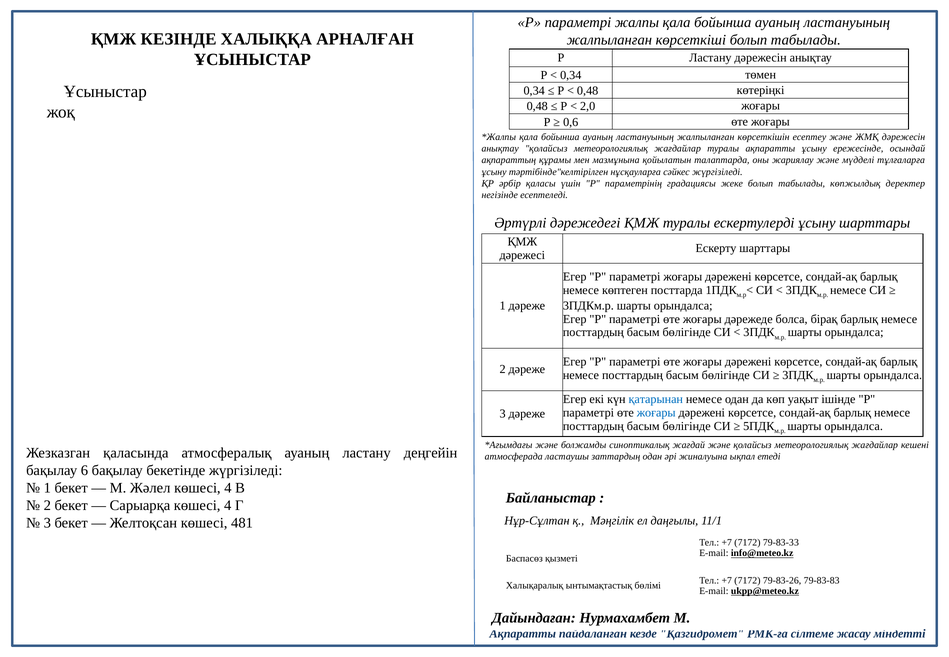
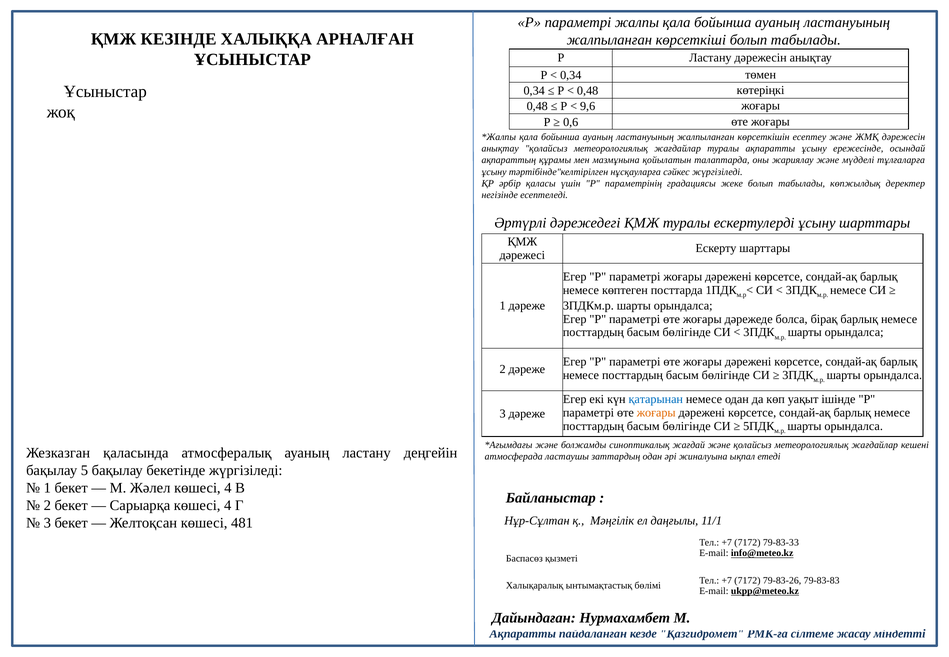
2,0: 2,0 -> 9,6 (588, 106)
жоғары colour: blue -> orange (656, 413)
6: 6 -> 5 (84, 470)
